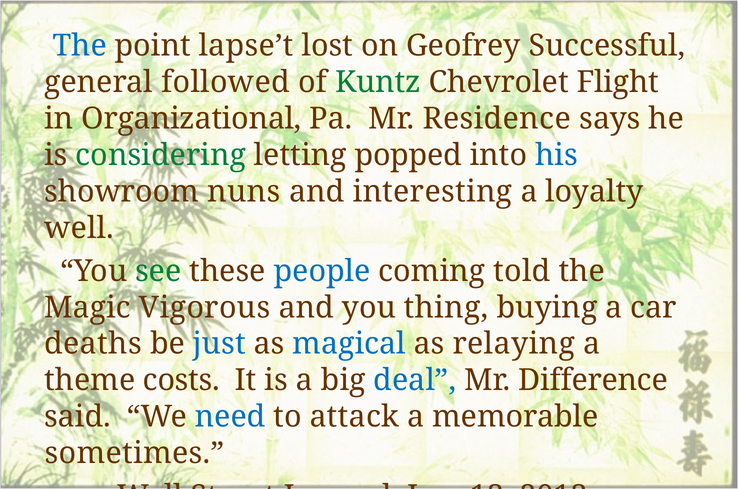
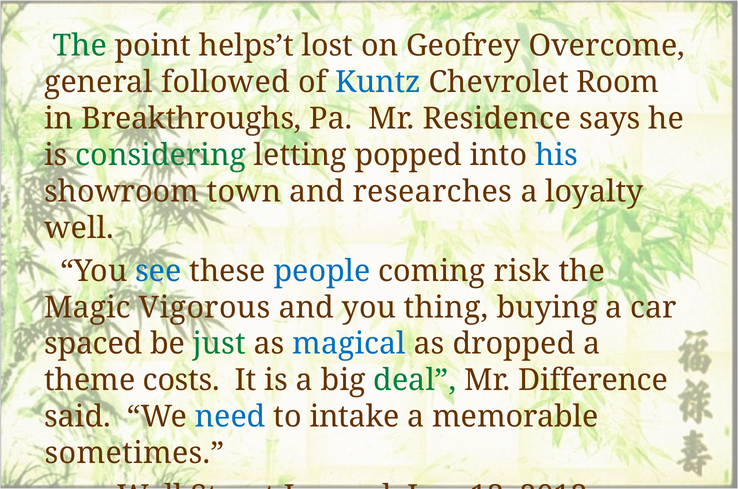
The colour: blue -> green (80, 46)
lapse’t: lapse’t -> helps’t (246, 46)
Successful: Successful -> Overcome (607, 46)
Kuntz colour: green -> blue (378, 82)
Flight: Flight -> Room (618, 82)
Organizational: Organizational -> Breakthroughs (192, 119)
nuns: nuns -> town (244, 192)
interesting: interesting -> researches (432, 192)
see colour: green -> blue (158, 271)
told: told -> risk (522, 271)
deaths: deaths -> spaced (93, 344)
just colour: blue -> green (219, 344)
relaying: relaying -> dropped (514, 344)
deal colour: blue -> green (415, 381)
attack: attack -> intake (355, 417)
